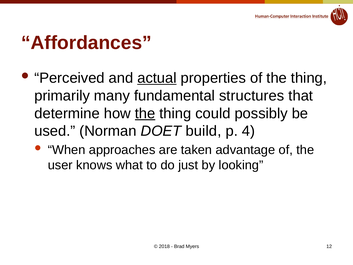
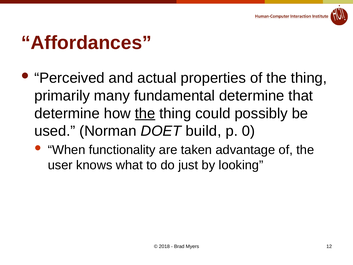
actual underline: present -> none (157, 78)
fundamental structures: structures -> determine (252, 96)
4: 4 -> 0 (248, 131)
approaches: approaches -> functionality (122, 150)
